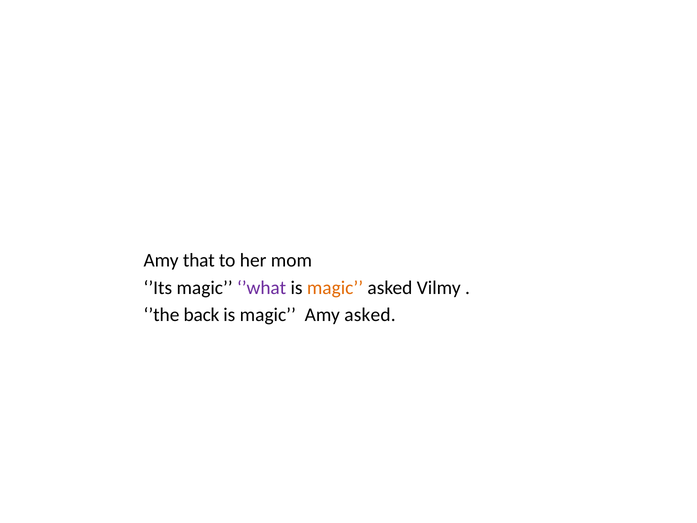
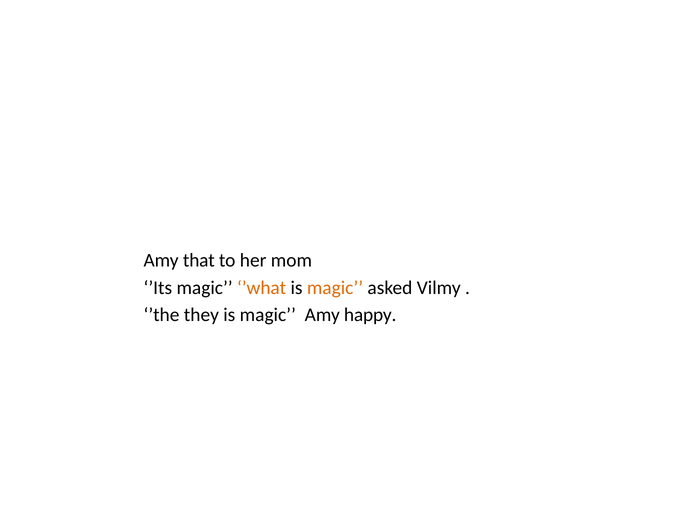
’what colour: purple -> orange (262, 288)
back: back -> they (201, 315)
Amy asked: asked -> happy (370, 315)
